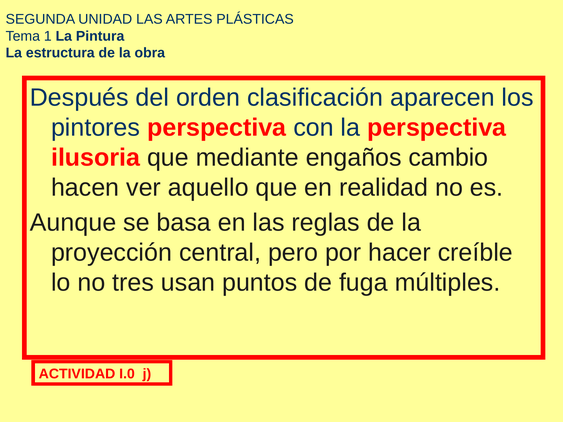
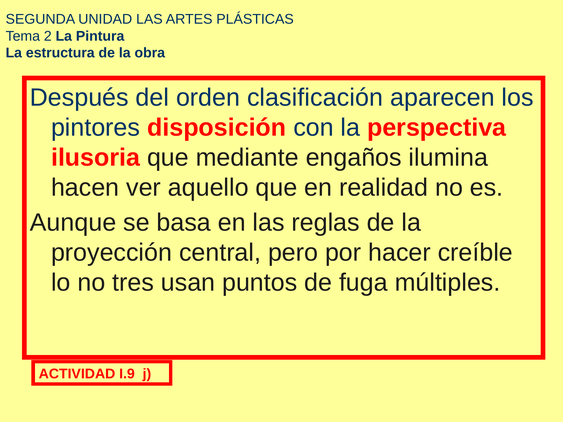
1: 1 -> 2 (48, 36)
pintores perspectiva: perspectiva -> disposición (217, 128)
cambio: cambio -> ilumina (448, 158)
I.0: I.0 -> I.9 (127, 374)
